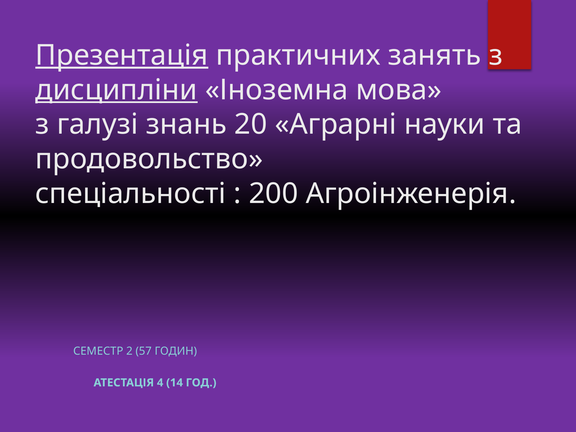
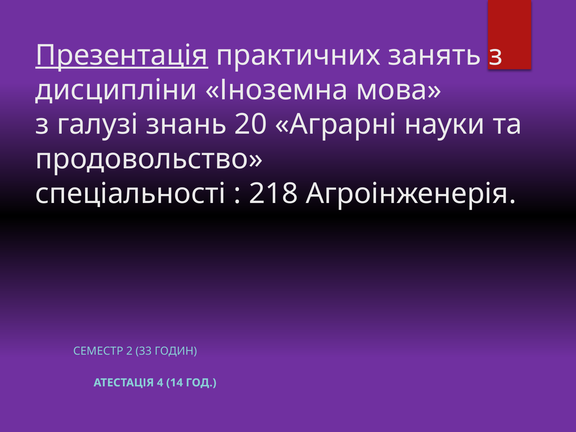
дисципліни underline: present -> none (116, 90)
200: 200 -> 218 (273, 194)
57: 57 -> 33 (144, 351)
